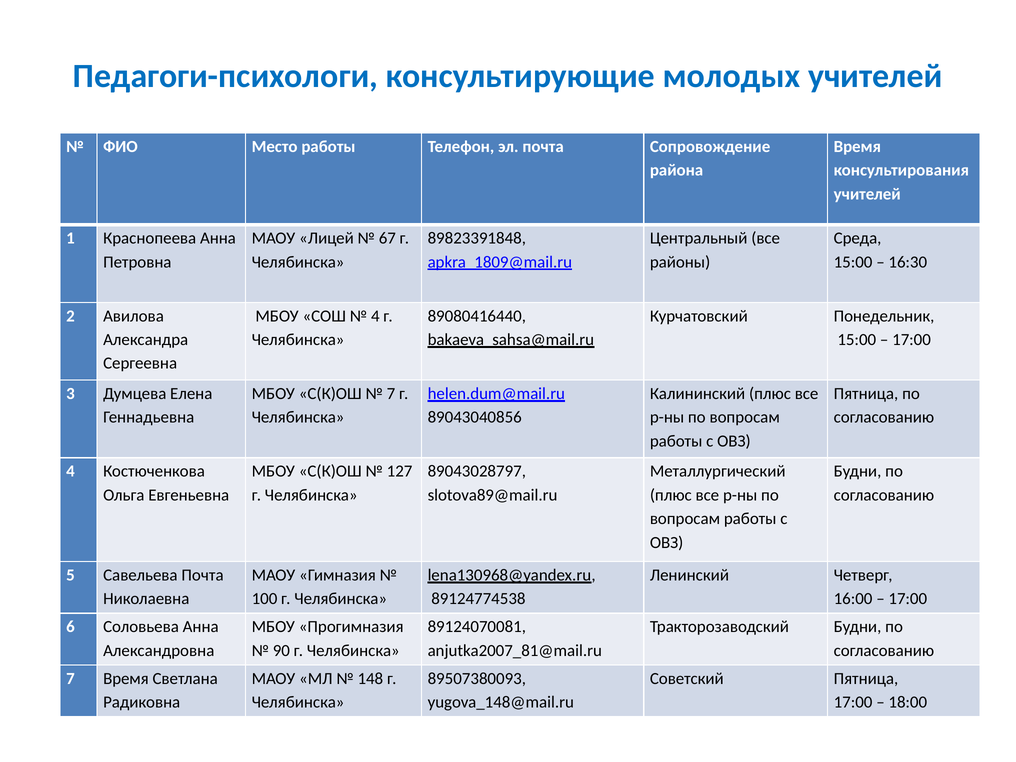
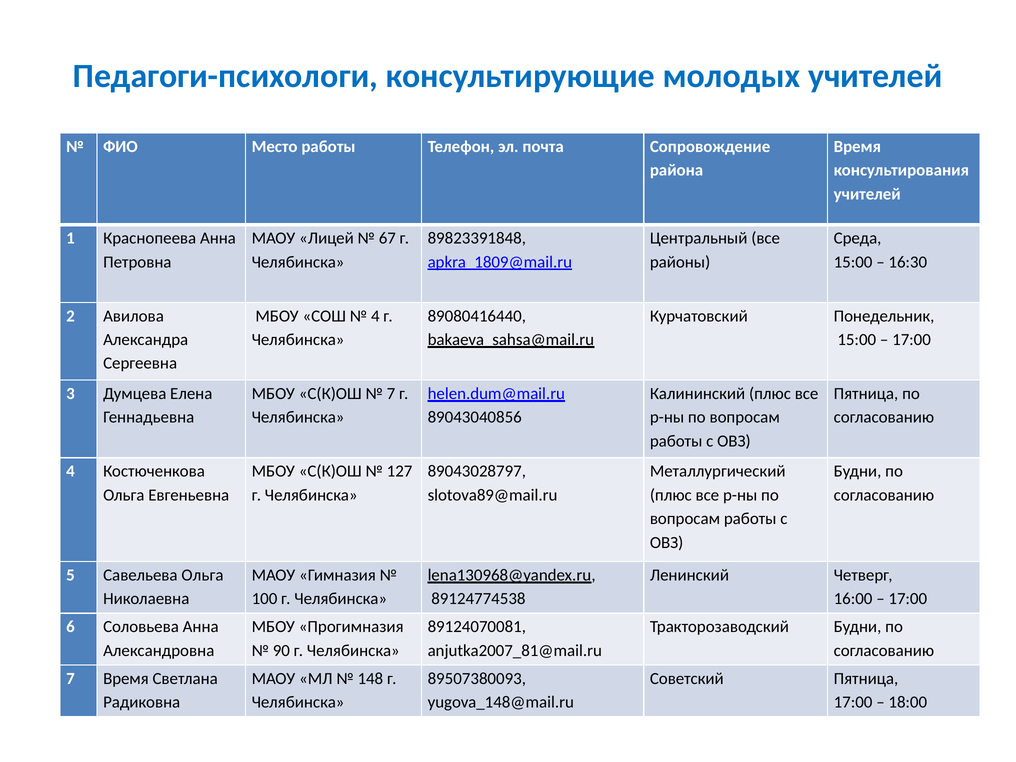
Савельева Почта: Почта -> Ольга (202, 575)
